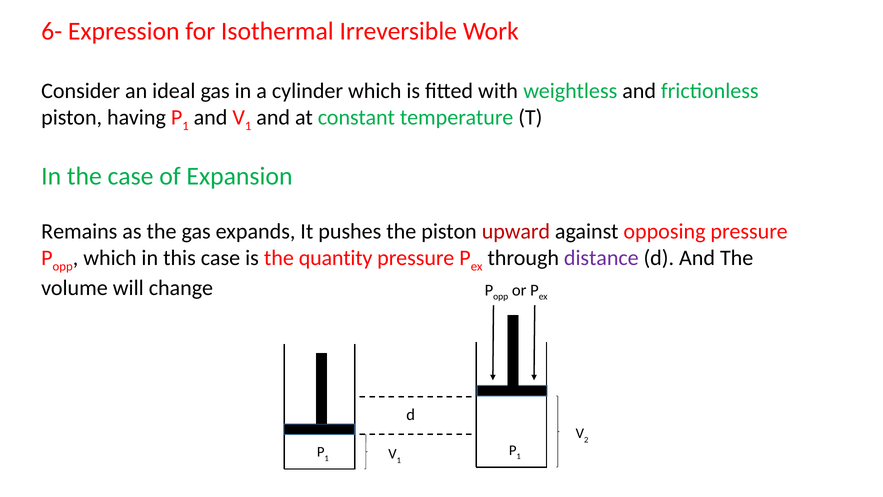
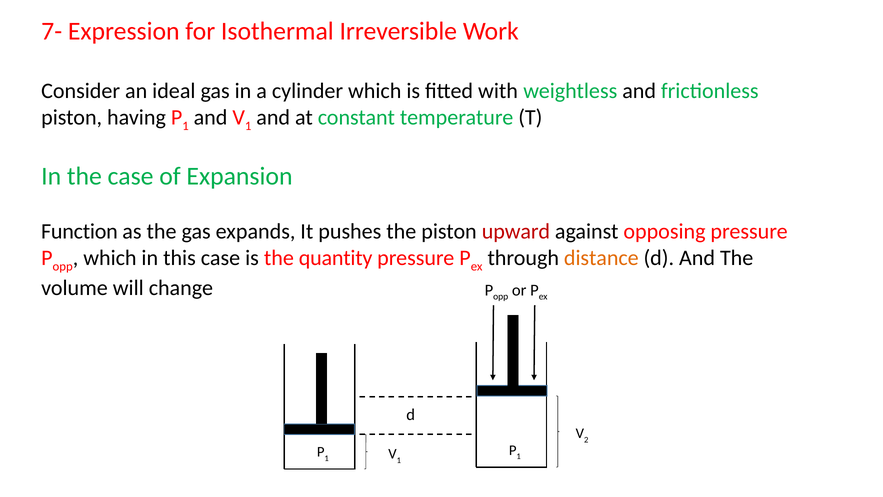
6-: 6- -> 7- (52, 31)
Remains: Remains -> Function (79, 231)
distance colour: purple -> orange (601, 258)
